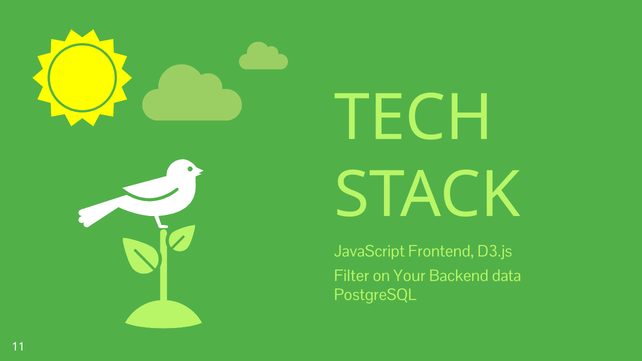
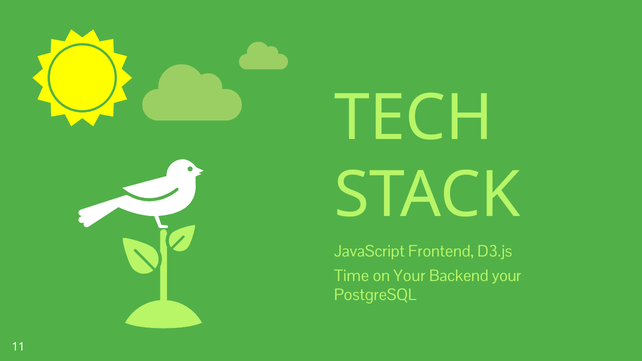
Filter: Filter -> Time (352, 276)
Backend data: data -> your (507, 276)
